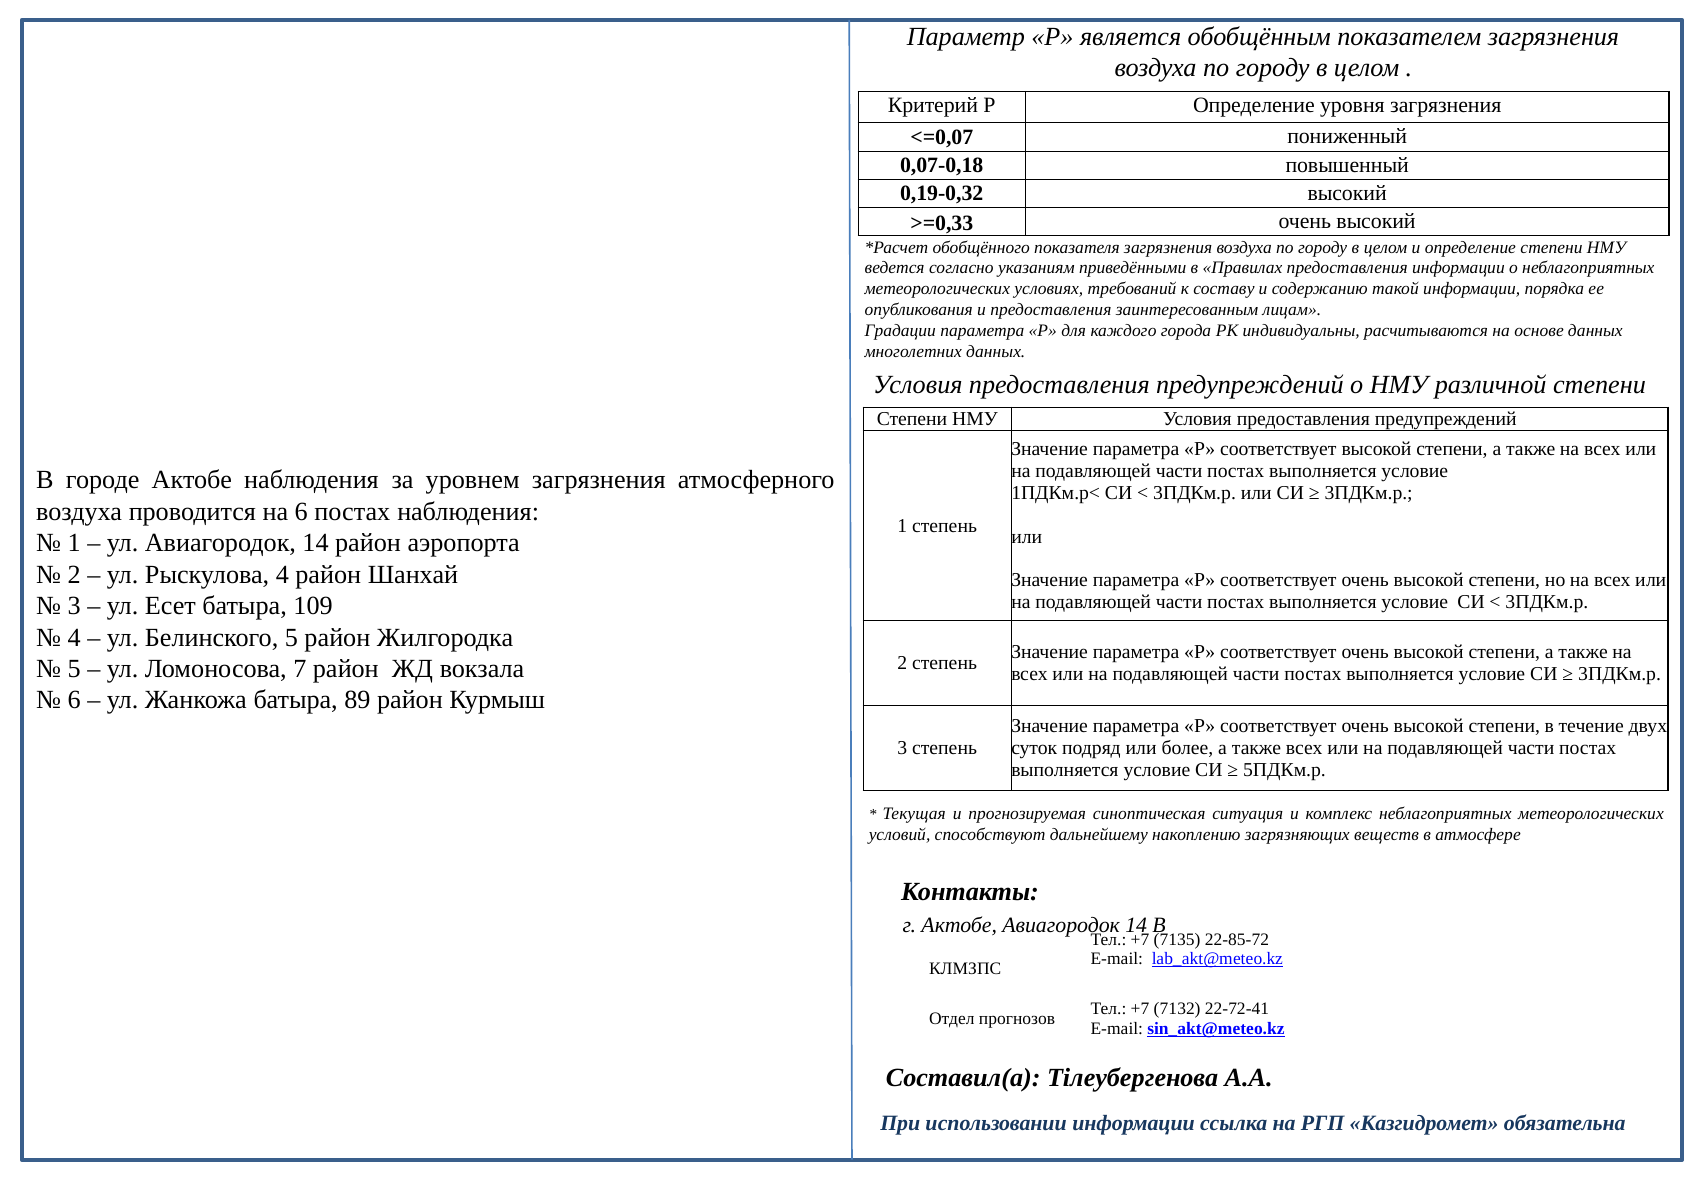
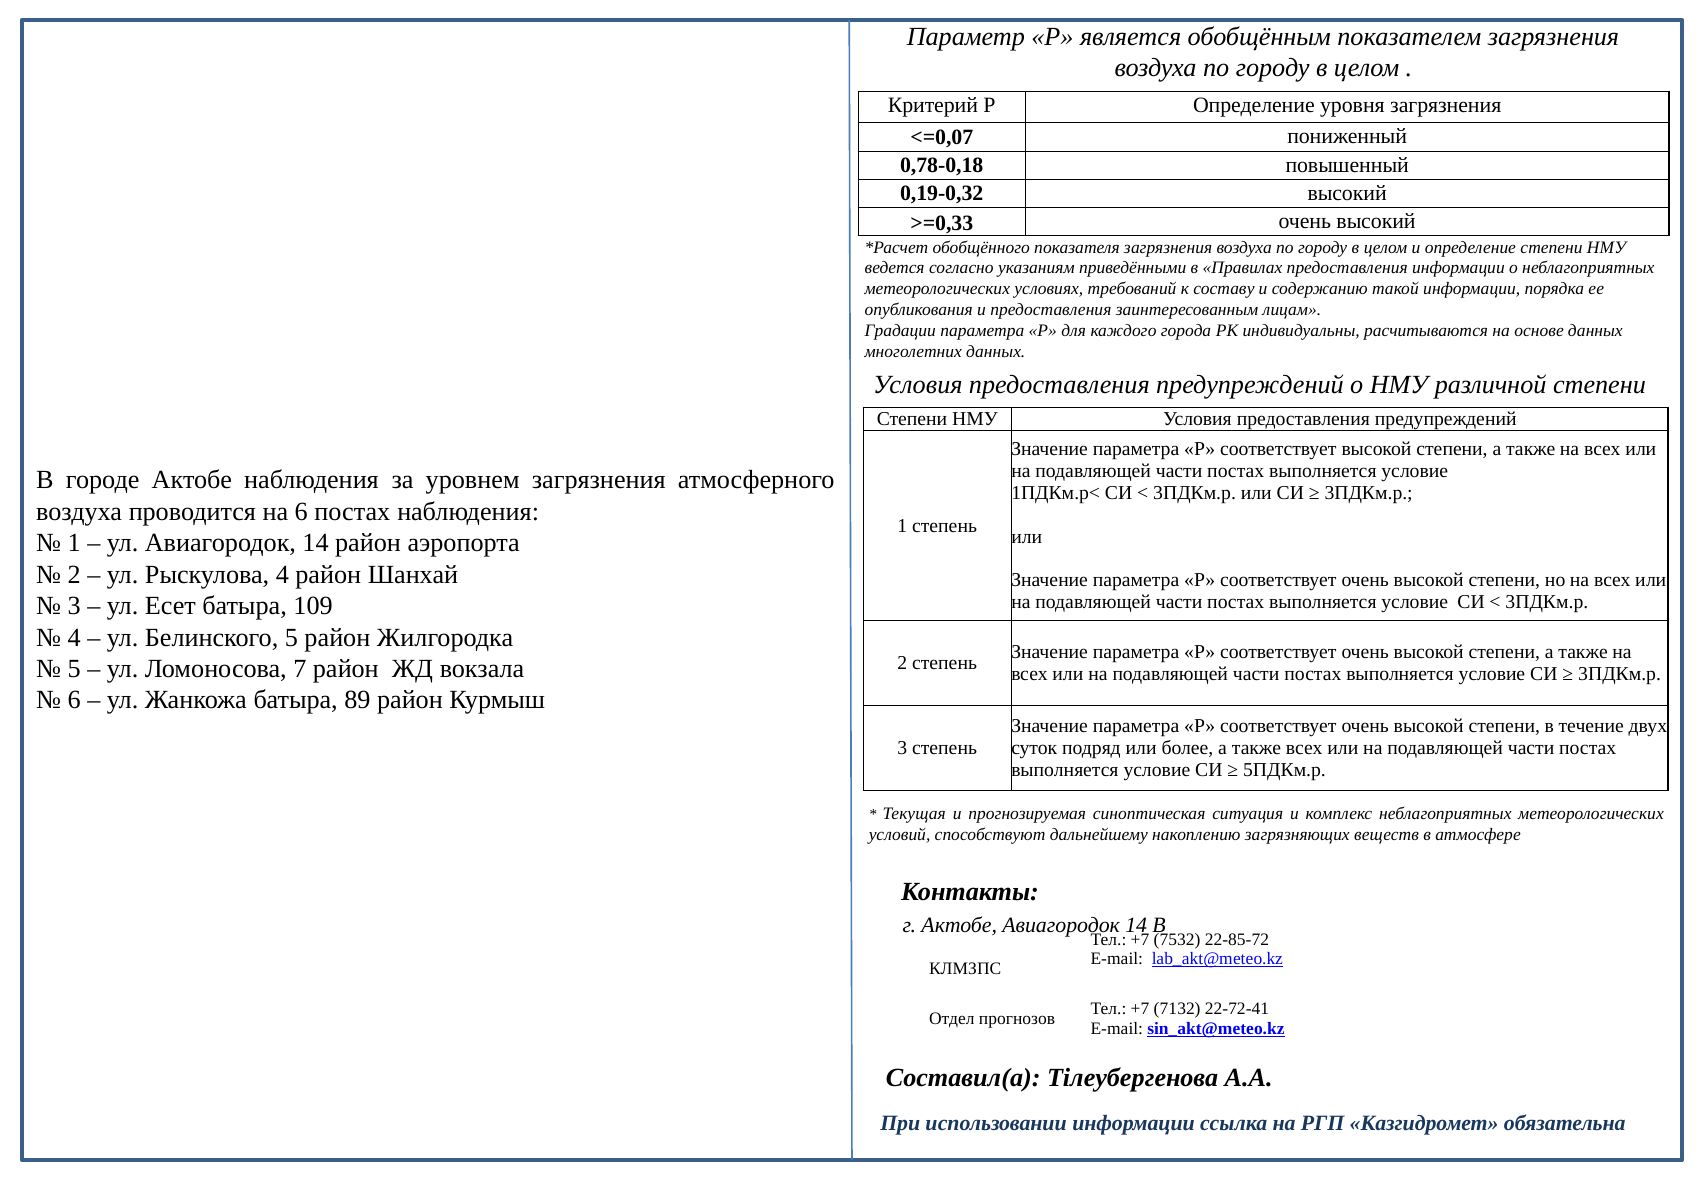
0,07-0,18: 0,07-0,18 -> 0,78-0,18 (942, 165)
7135: 7135 -> 7532 (1177, 939)
